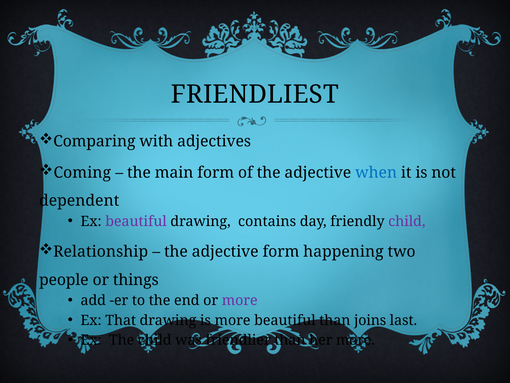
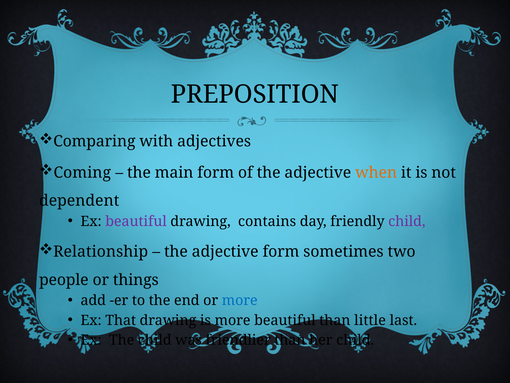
FRIENDLIEST: FRIENDLIEST -> PREPOSITION (255, 94)
when colour: blue -> orange (376, 172)
happening: happening -> sometimes (343, 251)
more colour: purple -> blue (240, 300)
joins: joins -> little (370, 320)
her more: more -> child (355, 340)
